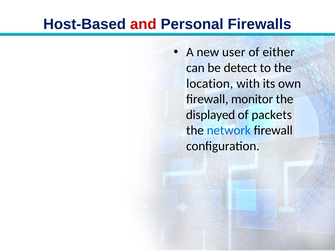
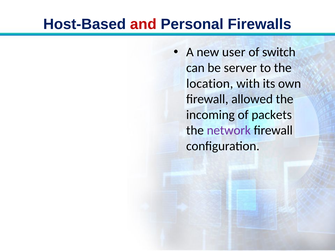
either: either -> switch (279, 52)
detect: detect -> server (240, 68)
monitor: monitor -> allowed (252, 99)
displayed: displayed -> incoming (210, 115)
network colour: blue -> purple (229, 130)
